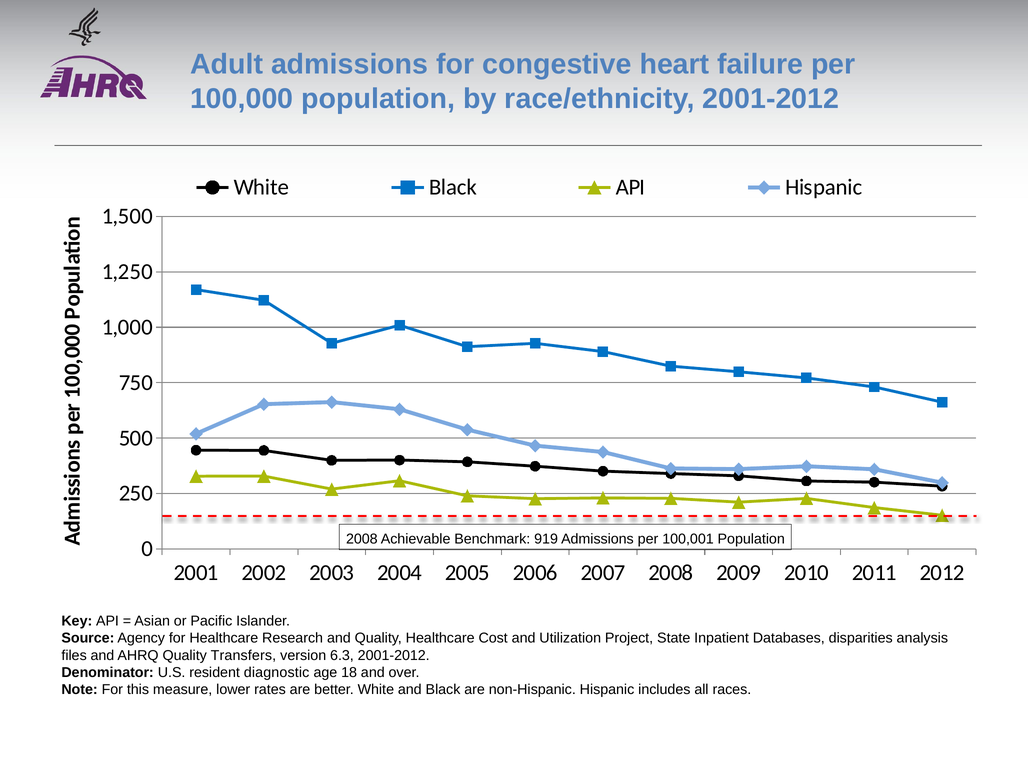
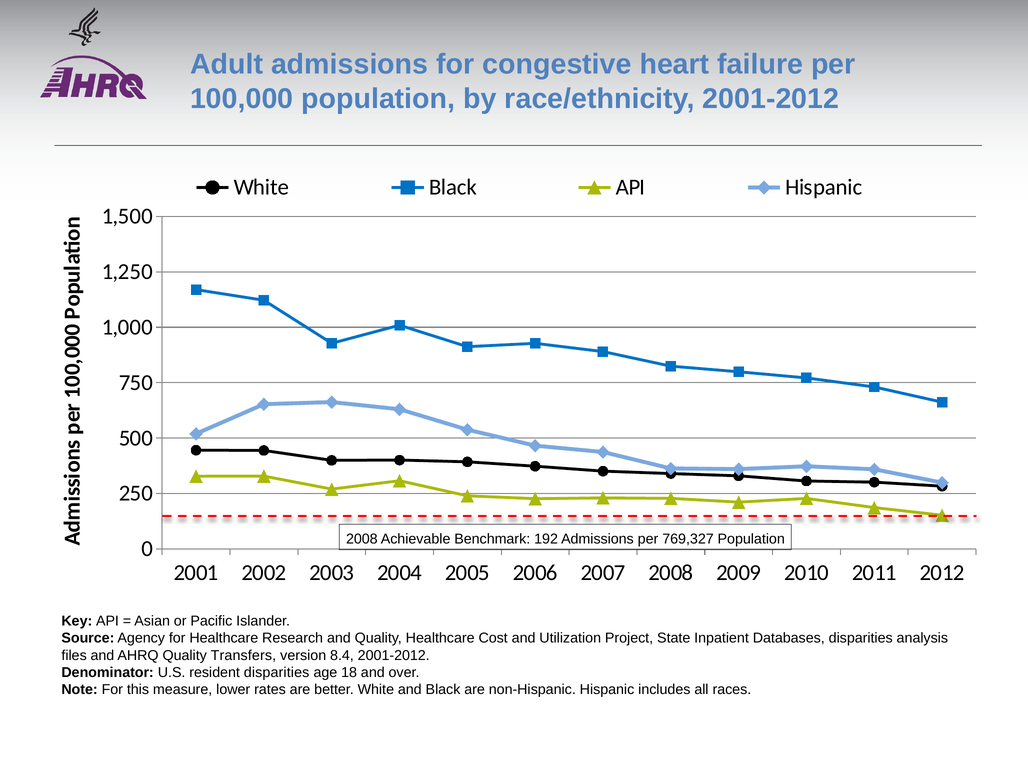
919: 919 -> 192 (546, 539)
100,001: 100,001 -> 769,327 (688, 539)
6.3: 6.3 -> 8.4 (342, 655)
resident diagnostic: diagnostic -> disparities (277, 673)
